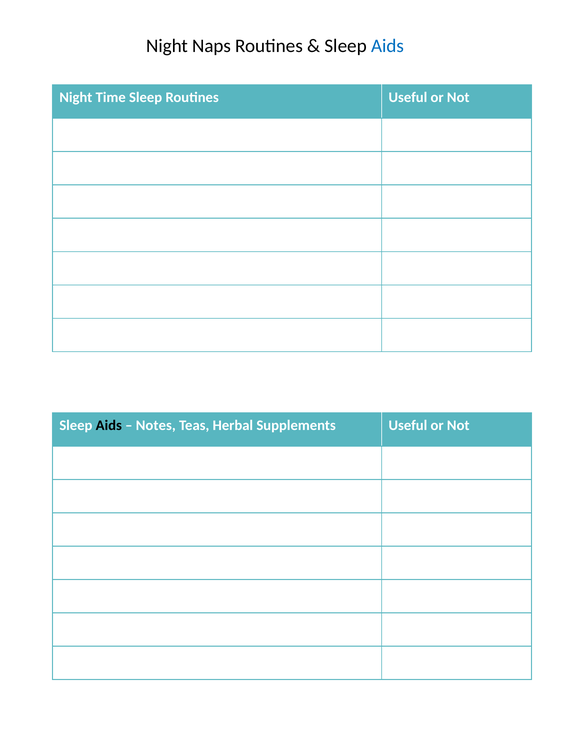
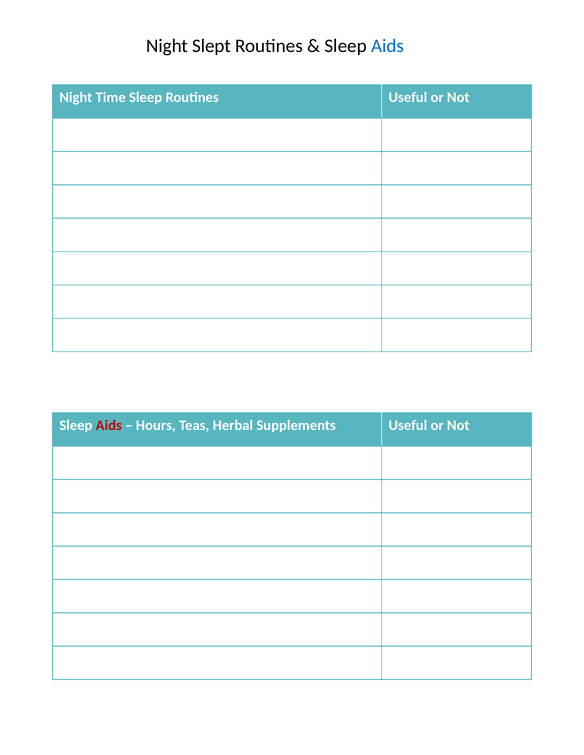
Naps: Naps -> Slept (212, 46)
Aids colour: black -> red (109, 426)
Notes: Notes -> Hours (156, 426)
